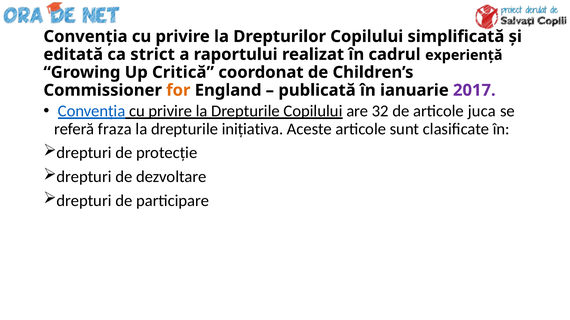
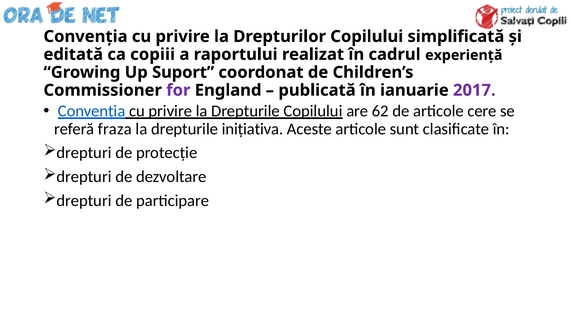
strict: strict -> copiii (153, 55)
Critică: Critică -> Suport (183, 72)
for colour: orange -> purple (178, 90)
32: 32 -> 62 (380, 111)
juca: juca -> cere (482, 111)
